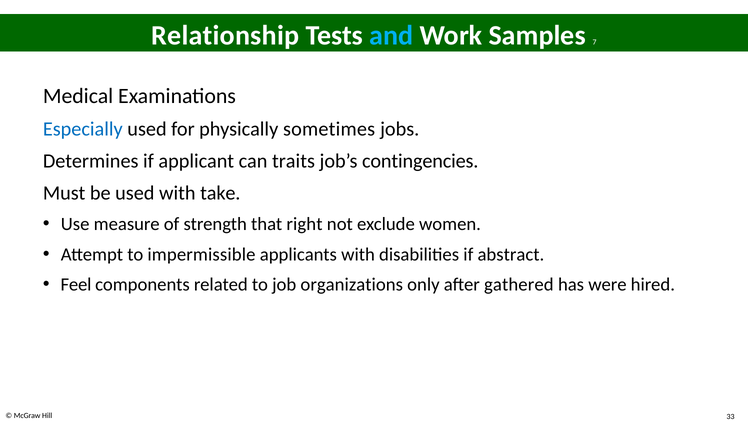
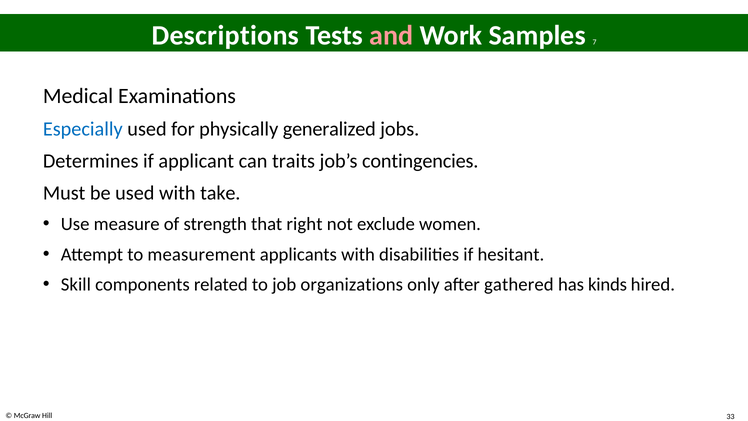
Relationship: Relationship -> Descriptions (225, 36)
and colour: light blue -> pink (391, 36)
sometimes: sometimes -> generalized (329, 129)
impermissible: impermissible -> measurement (201, 254)
abstract: abstract -> hesitant (511, 254)
Feel: Feel -> Skill (76, 285)
were: were -> kinds (608, 285)
